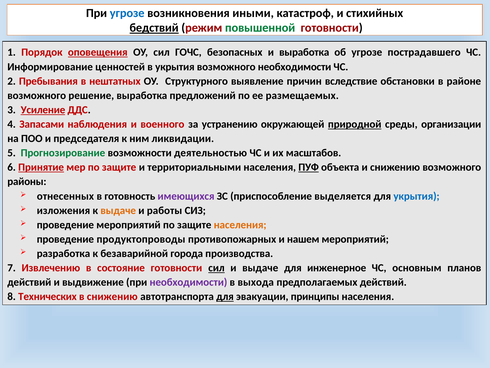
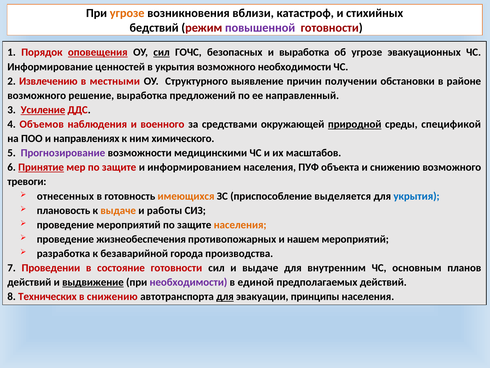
угрозе colour: blue -> orange (127, 13)
иными: иными -> вблизи (253, 13)
бедствий underline: present -> none (154, 28)
повышенной colour: green -> purple (260, 28)
сил underline: none -> present (162, 52)
пострадавшего: пострадавшего -> эвакуационных (424, 52)
Пребывания: Пребывания -> Извлечению (48, 81)
нештатных: нештатных -> местными (115, 81)
вследствие: вследствие -> получении (351, 81)
размещаемых: размещаемых -> направленный (302, 95)
Запасами: Запасами -> Объемов (42, 124)
устранению: устранению -> средствами (230, 124)
организации: организации -> спецификой (451, 124)
председателя: председателя -> направлениях (86, 138)
ликвидации: ликвидации -> химического (183, 138)
Прогнозирование colour: green -> purple (63, 153)
деятельностью: деятельностью -> медицинскими (211, 153)
территориальными: территориальными -> информированием (194, 167)
ПУФ underline: present -> none (309, 167)
районы: районы -> тревоги (27, 181)
имеющихся colour: purple -> orange (186, 196)
изложения: изложения -> плановость (63, 210)
продуктопроводы: продуктопроводы -> жизнеобеспечения (141, 239)
Извлечению: Извлечению -> Проведении (51, 268)
сил underline: present -> none (216, 268)
инженерное: инженерное -> внутренним (337, 268)
выдвижение underline: none -> present (93, 282)
выхода: выхода -> единой (256, 282)
